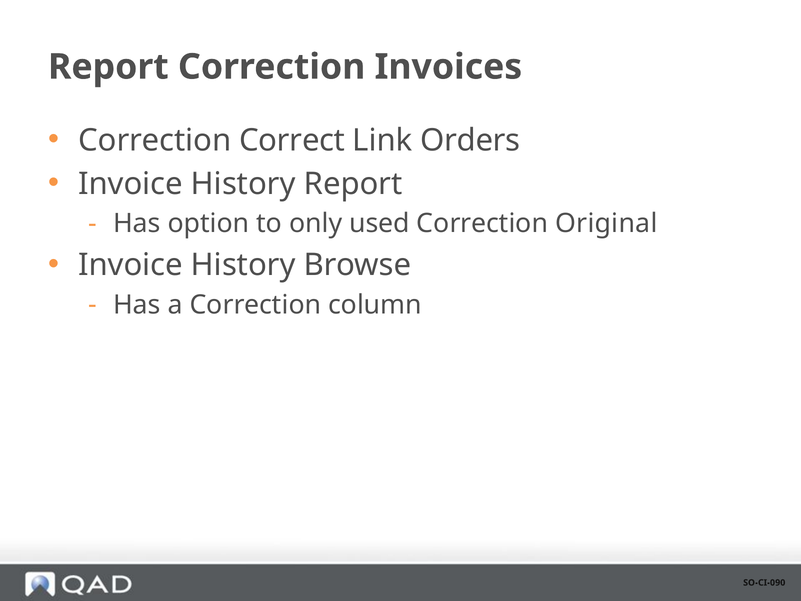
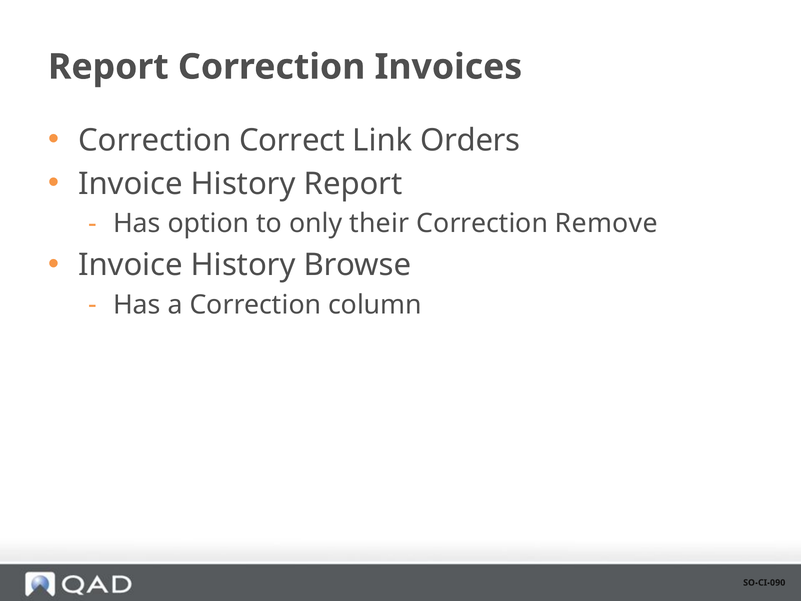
used: used -> their (379, 224)
Original: Original -> Remove (606, 224)
